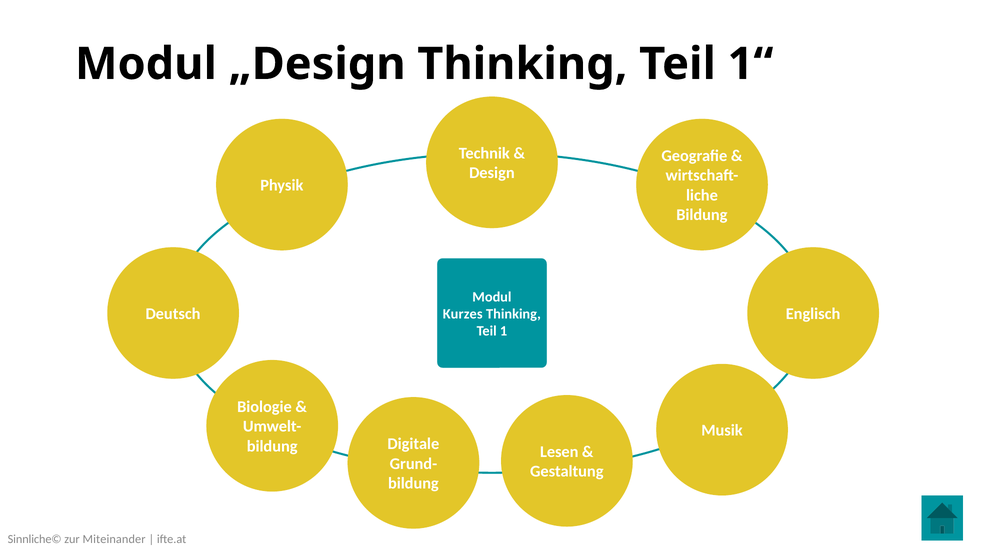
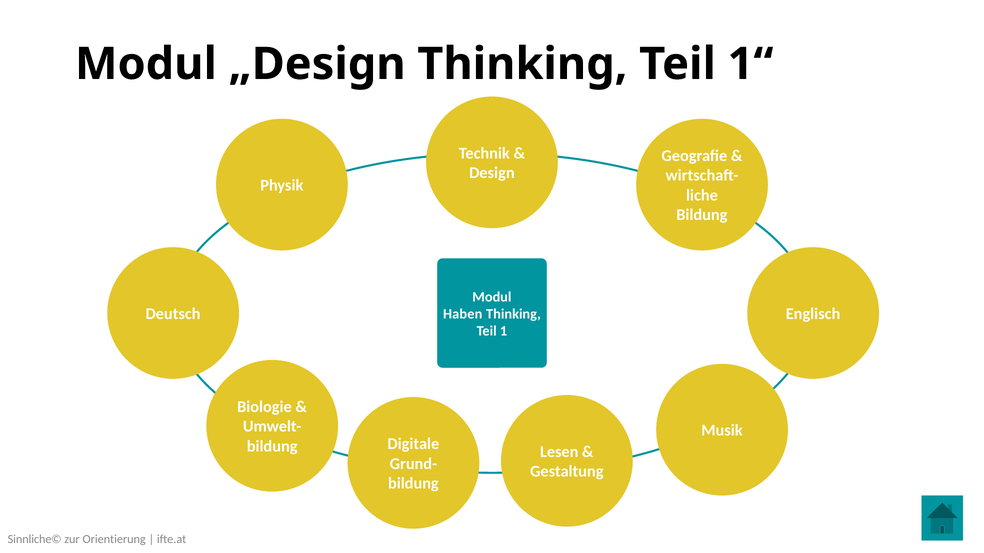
Kurzes: Kurzes -> Haben (463, 314)
Miteinander: Miteinander -> Orientierung (114, 539)
